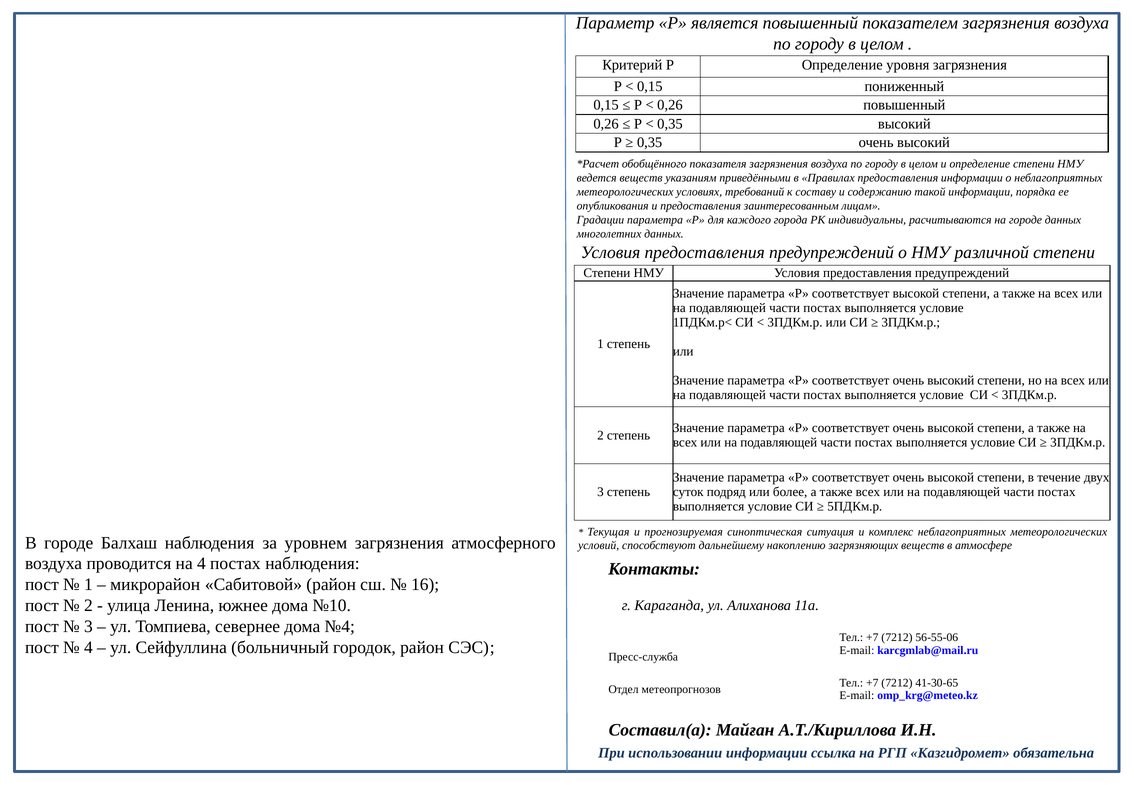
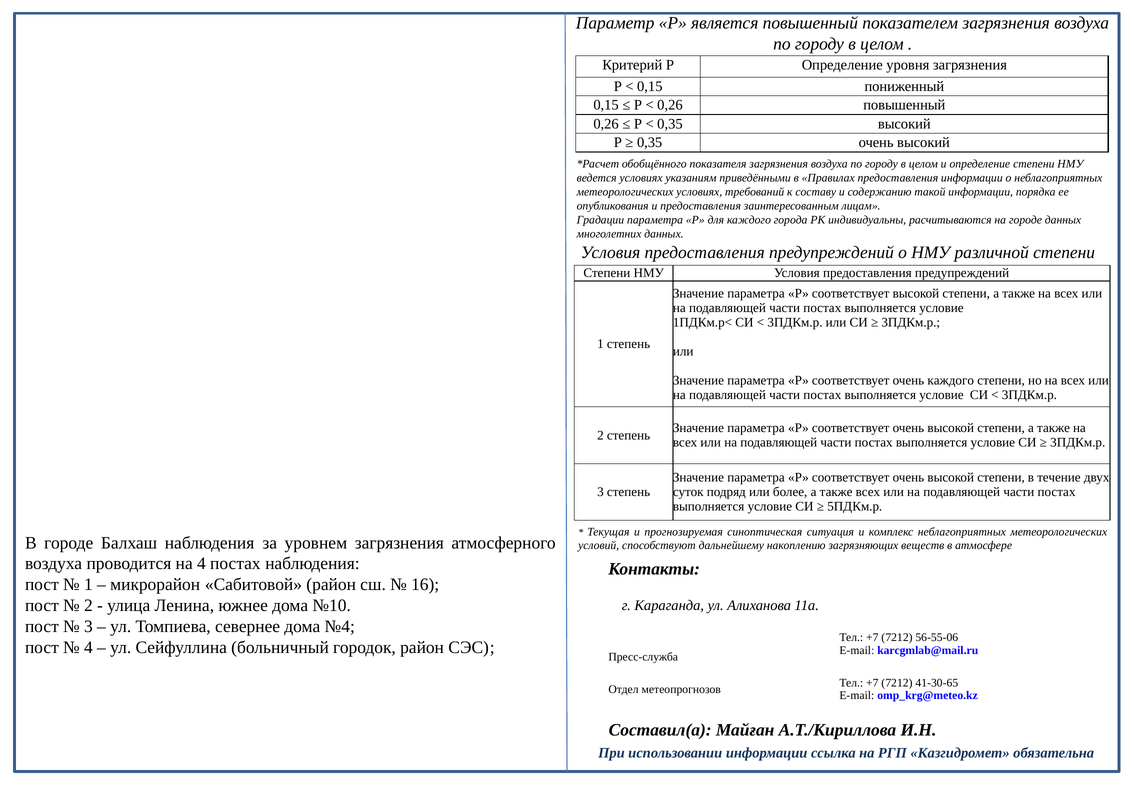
ведется веществ: веществ -> условиях (641, 178)
соответствует очень высокий: высокий -> каждого (951, 380)
